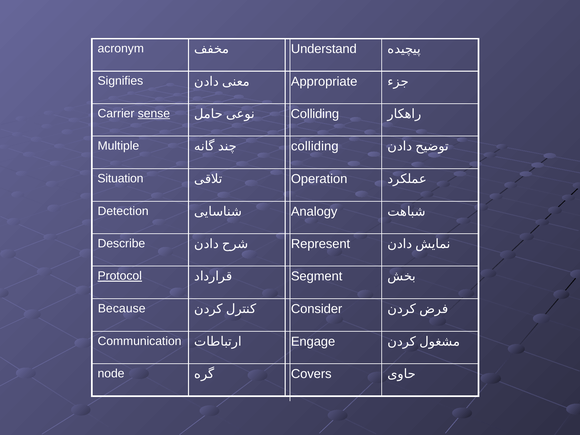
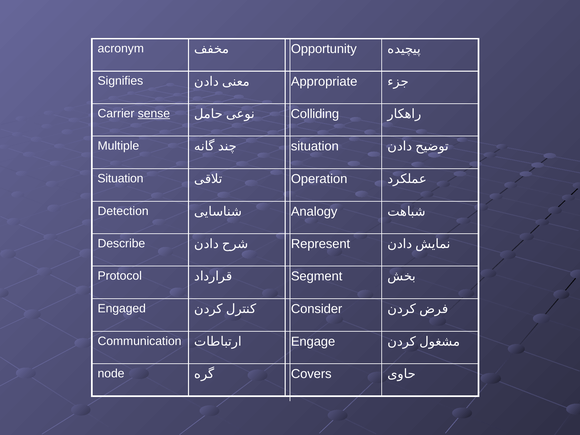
Understand: Understand -> Opportunity (324, 49)
colliding: colliding -> situation (315, 146)
Protocol underline: present -> none (120, 276)
Because: Because -> Engaged (122, 309)
